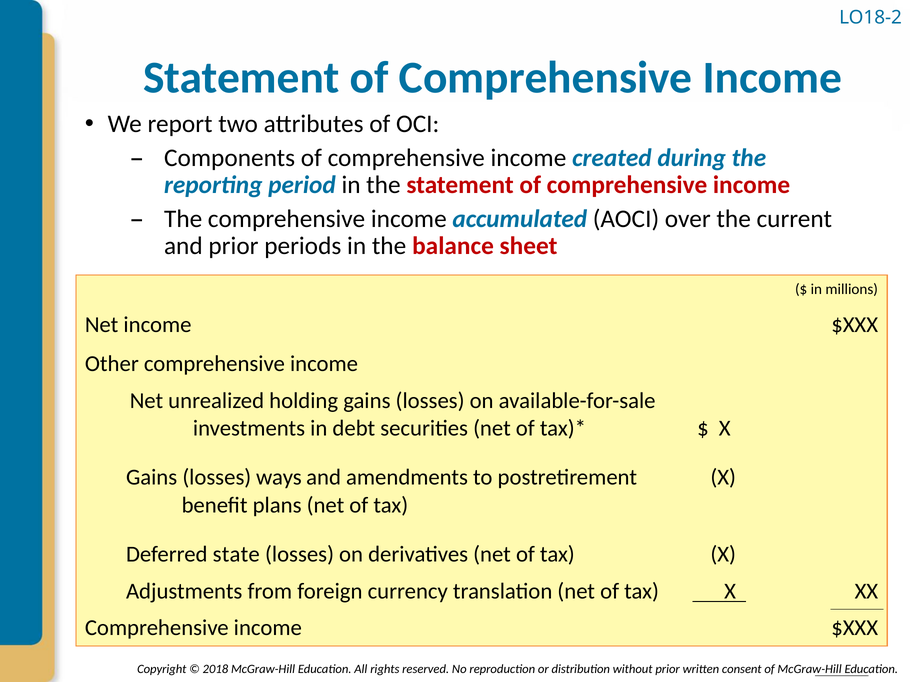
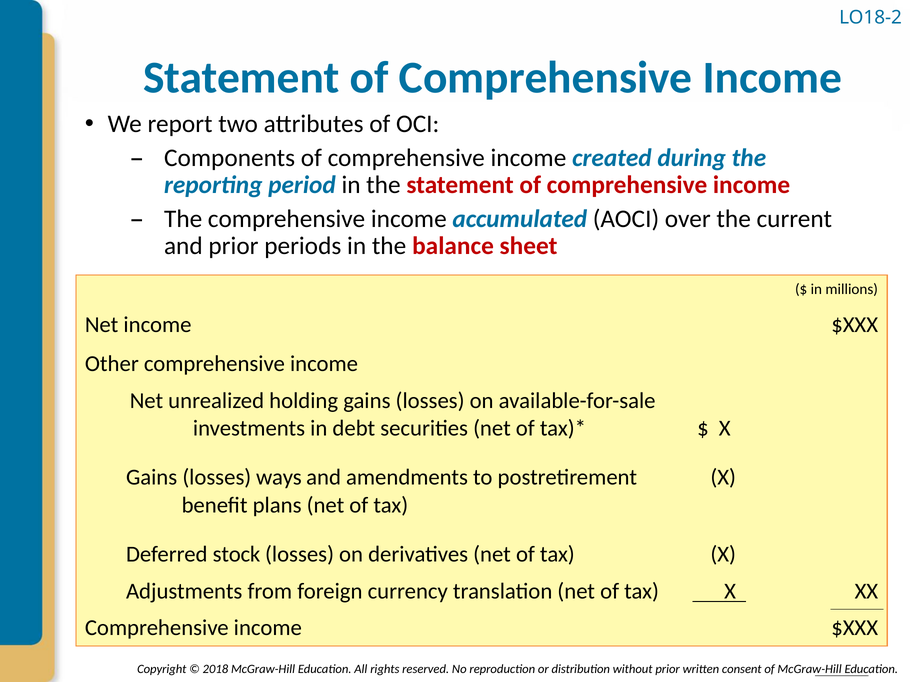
state: state -> stock (236, 555)
